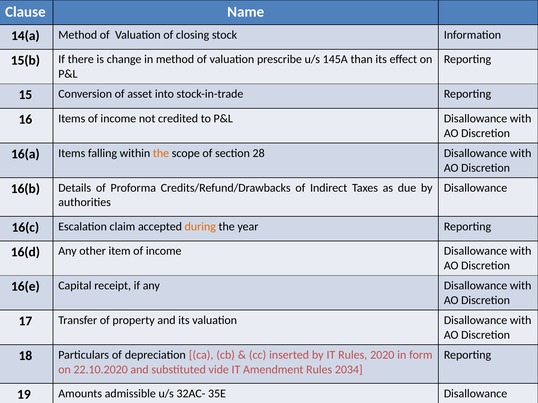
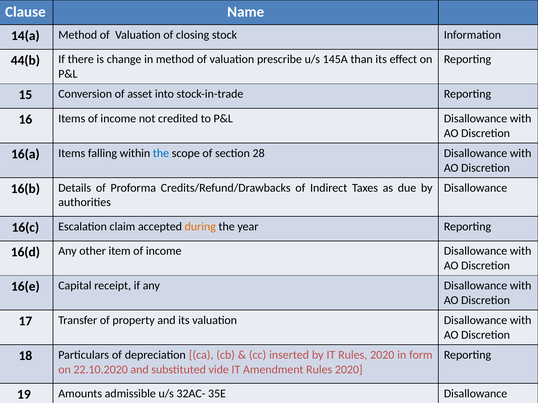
15(b: 15(b -> 44(b (25, 60)
the colour: orange -> blue (161, 153)
Amendment Rules 2034: 2034 -> 2020 (349, 370)
